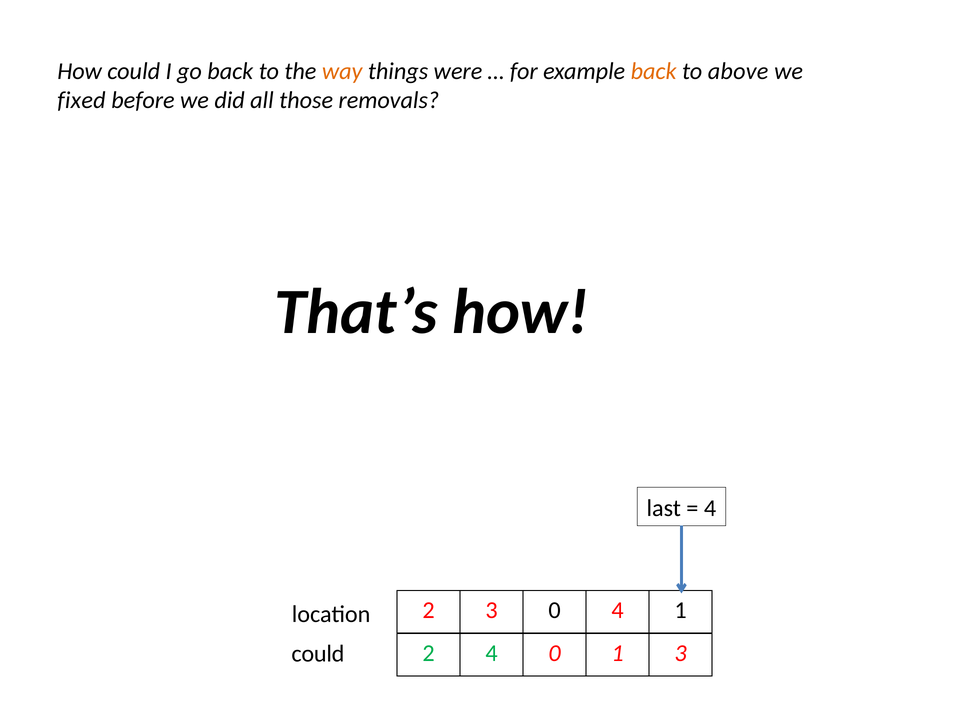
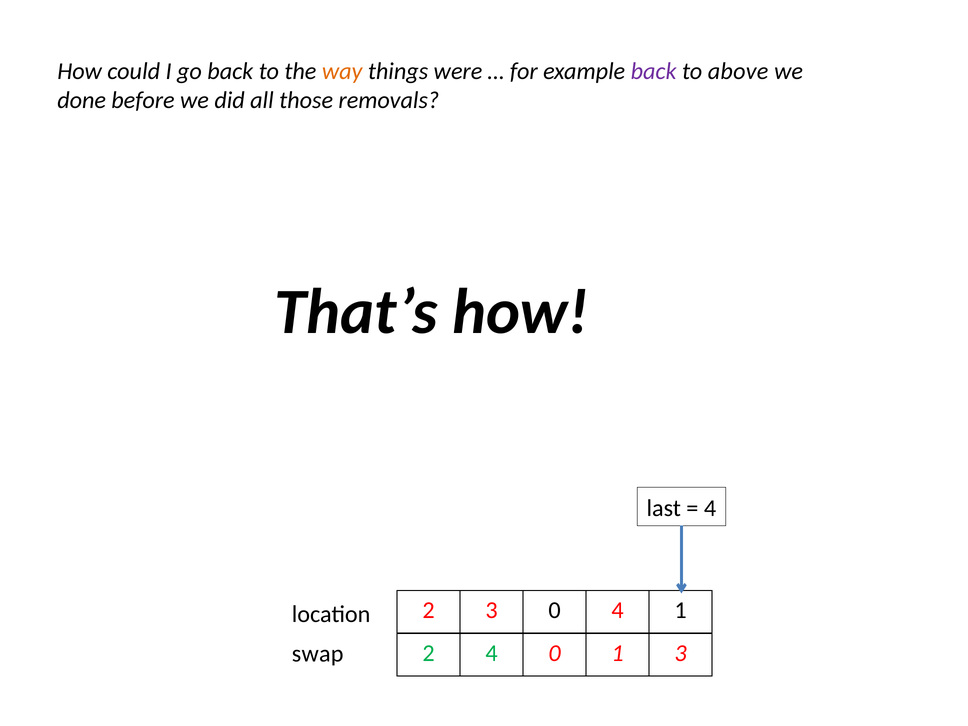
back colour: orange -> purple (654, 71)
fixed: fixed -> done (82, 100)
could: could -> swap (318, 654)
